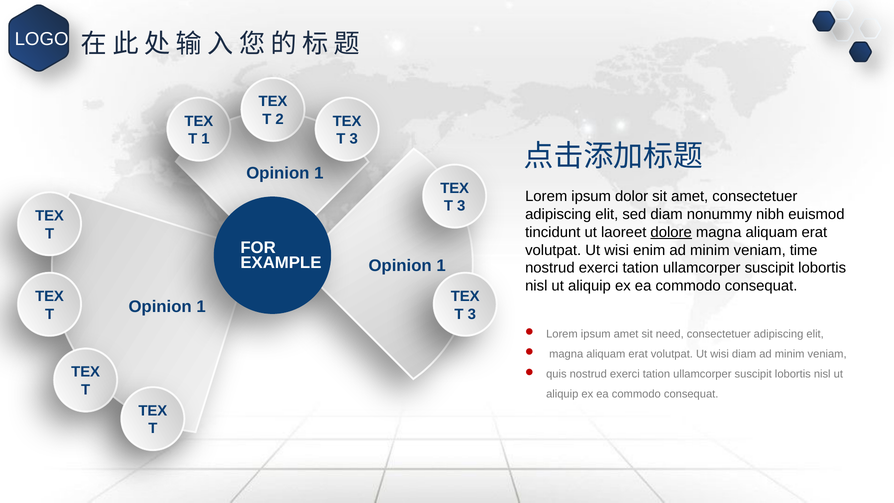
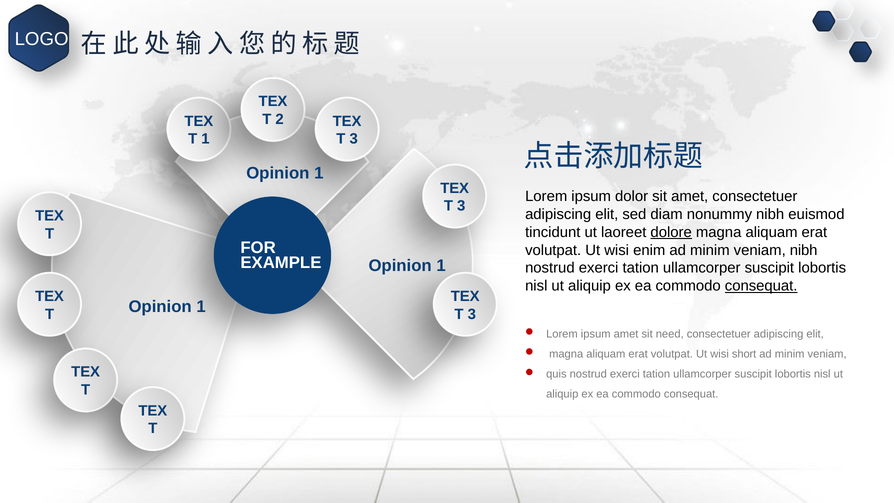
veniam time: time -> nibh (804, 250)
consequat underline: none -> present (761, 286)
wisi diam: diam -> short (744, 354)
